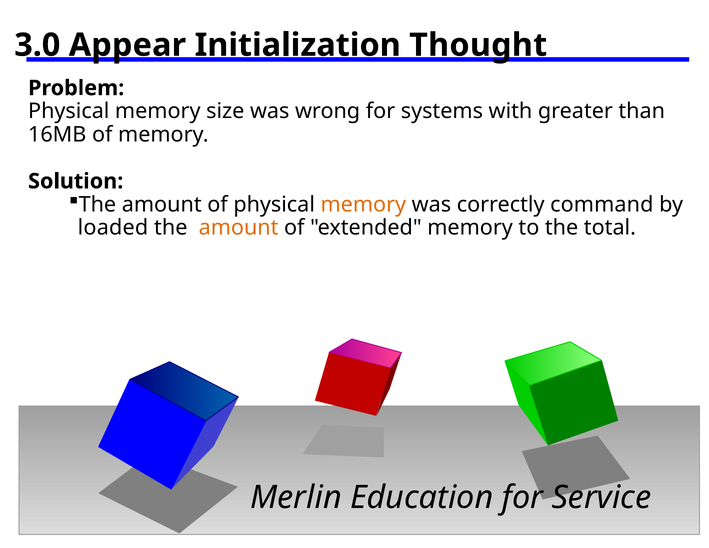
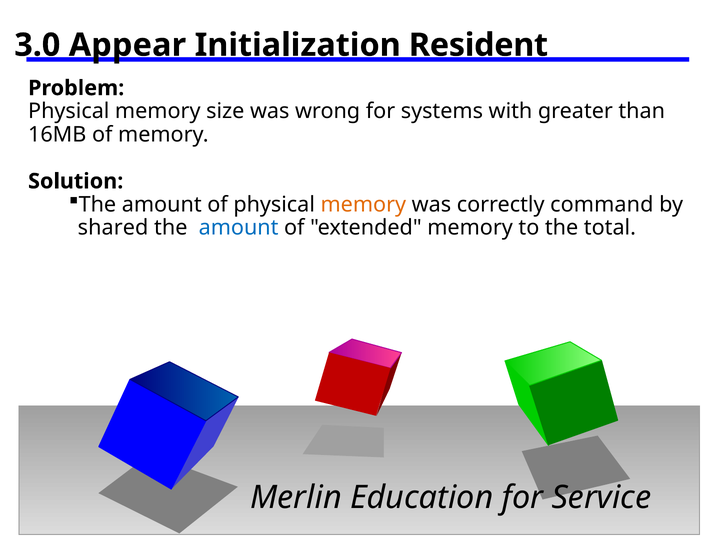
Thought: Thought -> Resident (478, 45)
loaded: loaded -> shared (113, 228)
amount colour: orange -> blue (239, 228)
